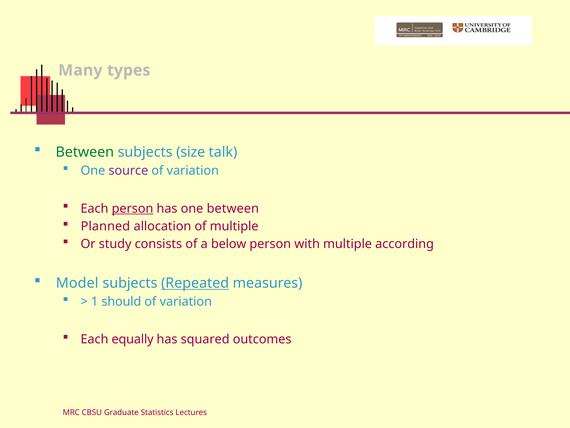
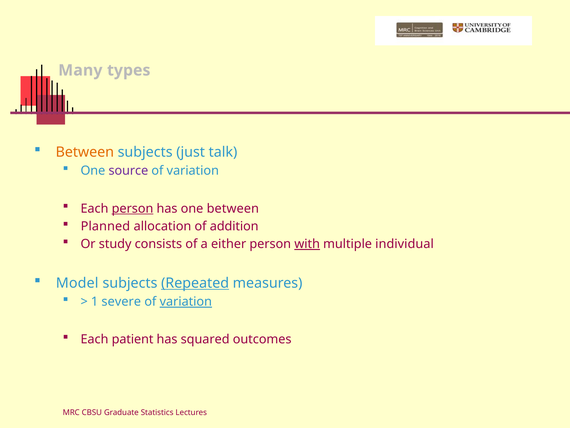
Between colour: green -> orange (85, 152)
size: size -> just (191, 152)
of multiple: multiple -> addition (234, 226)
below: below -> either (229, 244)
with underline: none -> present (307, 244)
according: according -> individual (405, 244)
should: should -> severe (121, 301)
variation underline: none -> present (186, 301)
equally: equally -> patient (133, 339)
